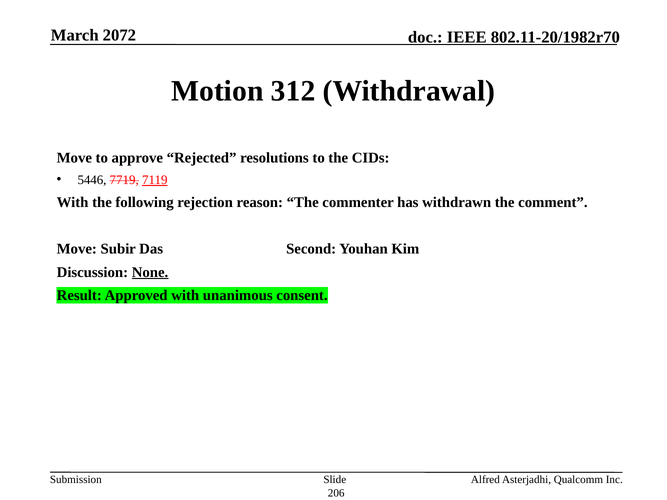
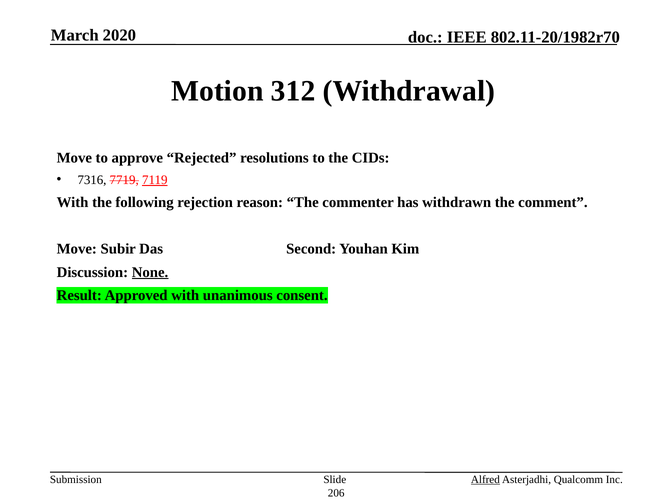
2072: 2072 -> 2020 (119, 35)
5446: 5446 -> 7316 (92, 180)
Alfred underline: none -> present (485, 480)
